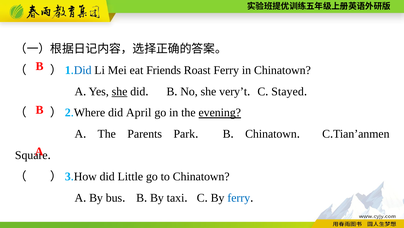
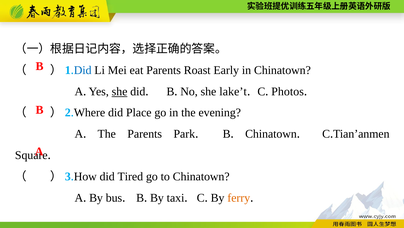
eat Friends: Friends -> Parents (164, 70)
Roast Ferry: Ferry -> Early (226, 70)
very’t: very’t -> lake’t (233, 91)
Stayed: Stayed -> Photos (288, 91)
April: April -> Place (139, 112)
evening underline: present -> none (220, 112)
Little: Little -> Tired (130, 176)
ferry colour: blue -> orange (239, 197)
